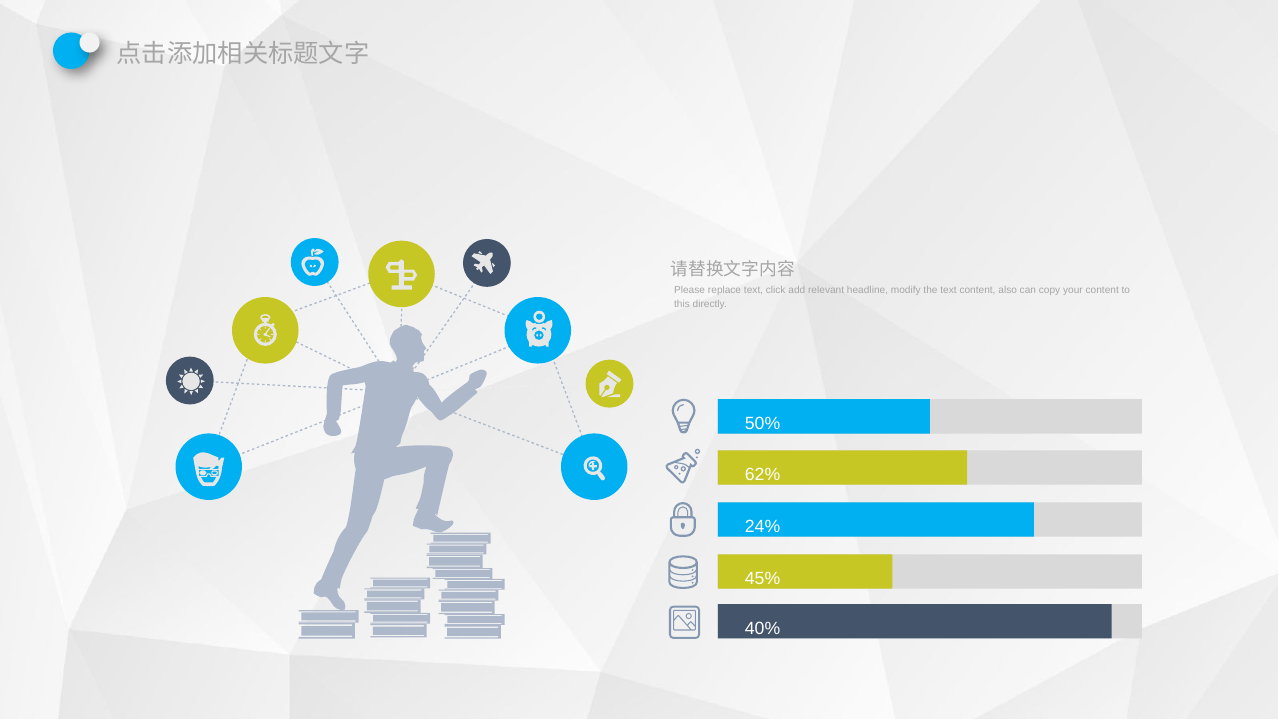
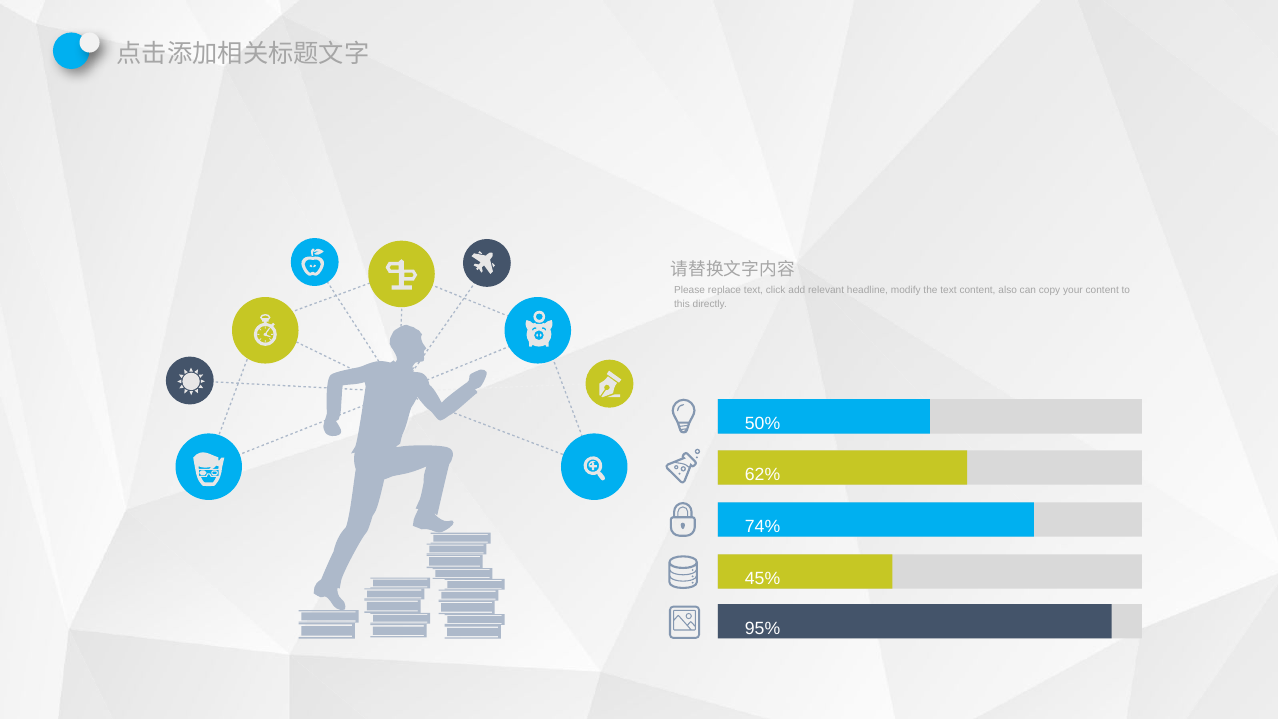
24%: 24% -> 74% (763, 527)
40%: 40% -> 95% (763, 628)
